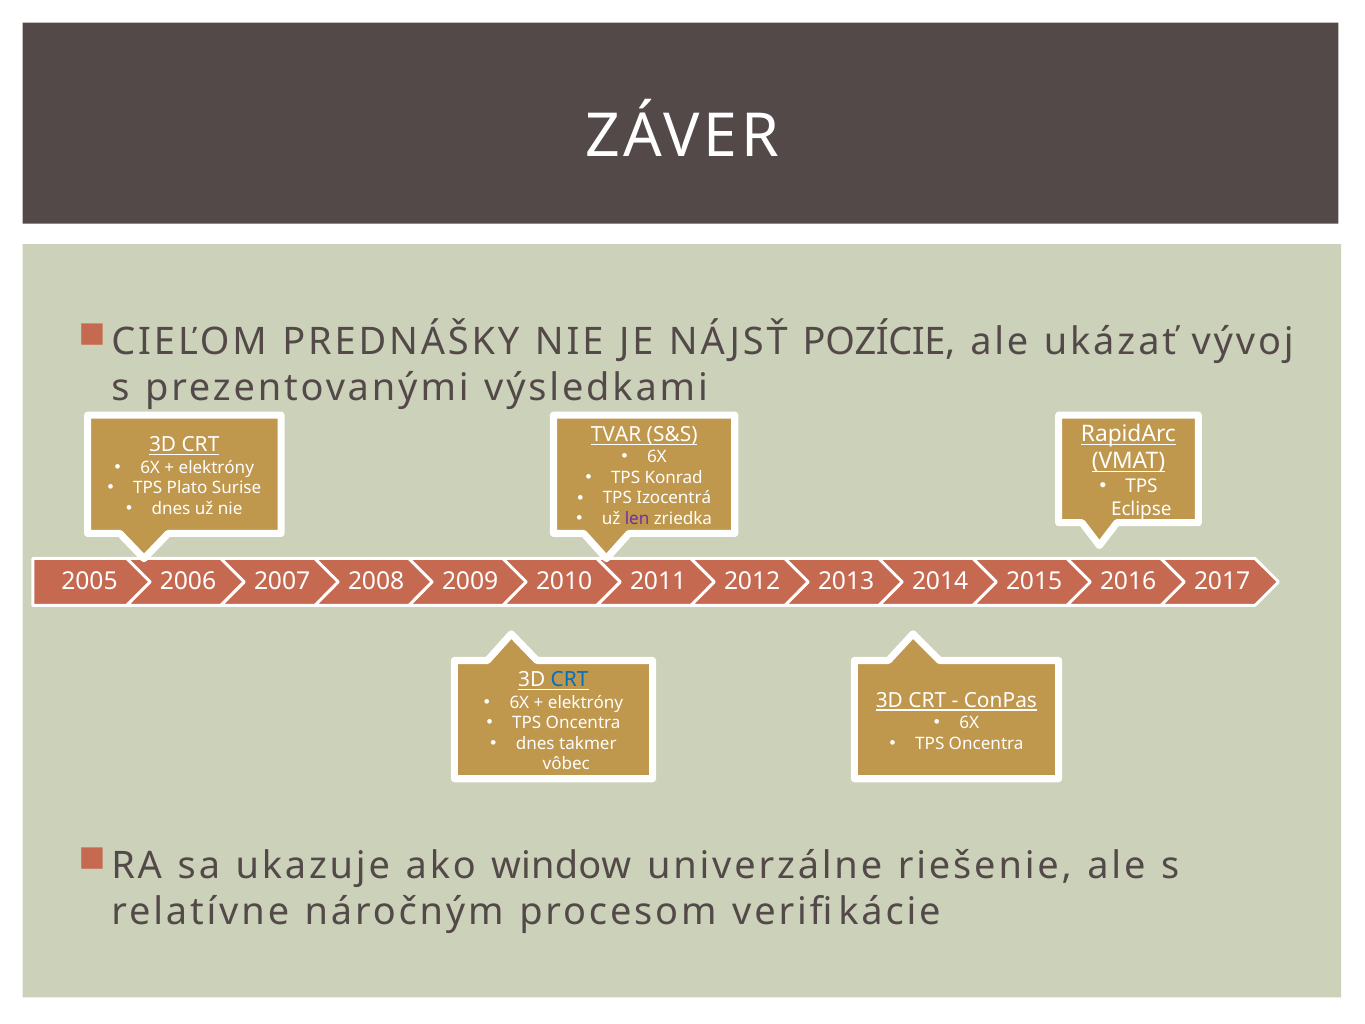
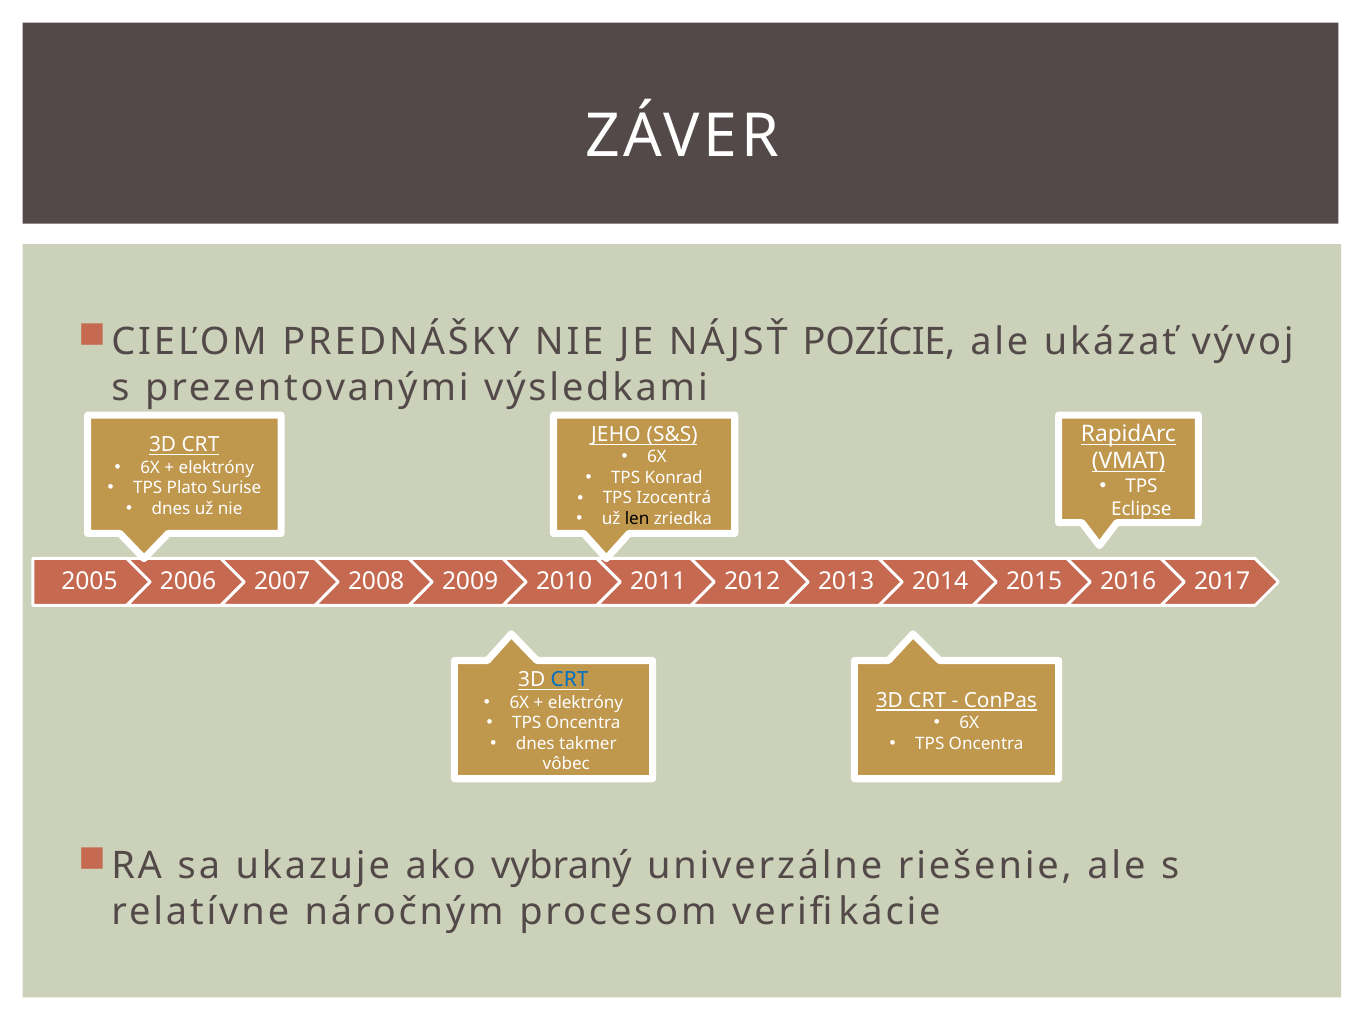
TVAR: TVAR -> JEHO (616, 435)
len colour: purple -> black (637, 519)
window: window -> vybraný (561, 866)
